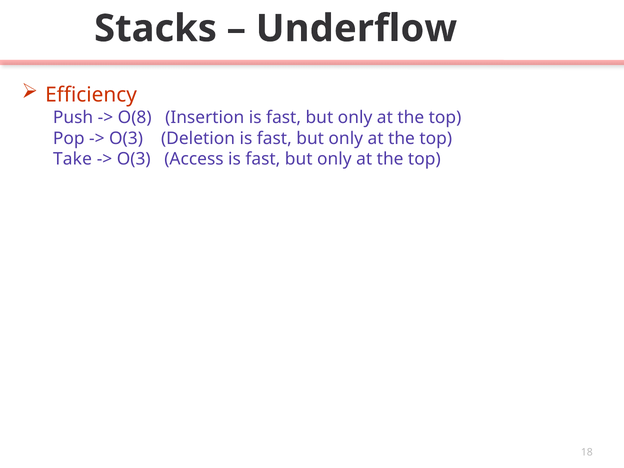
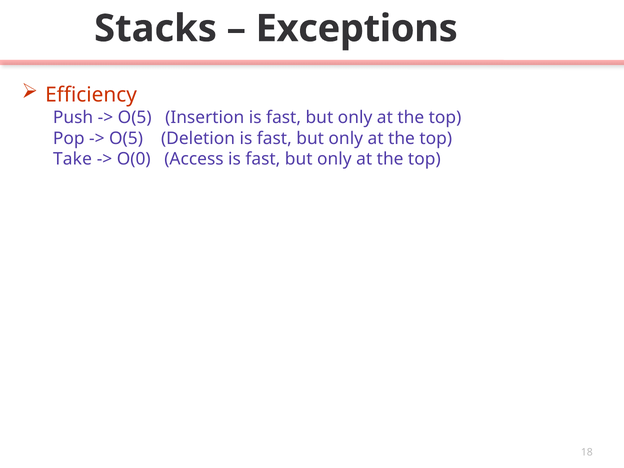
Underflow: Underflow -> Exceptions (357, 29)
O(8: O(8 -> O(5 (135, 118)
O(3: O(3 -> O(5 (126, 138)
O(3: O(3 -> O(0 (134, 159)
